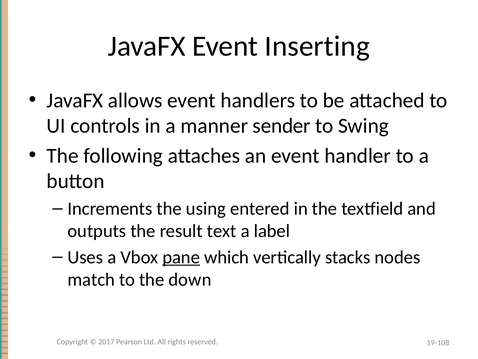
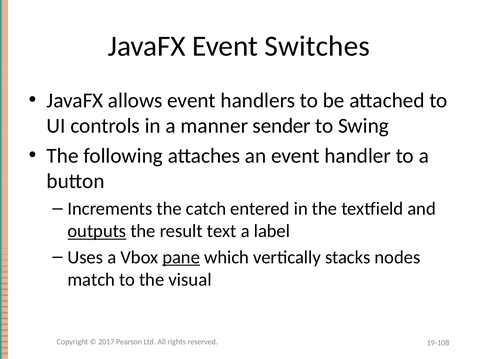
Inserting: Inserting -> Switches (317, 46)
using: using -> catch (206, 208)
outputs underline: none -> present (97, 231)
down: down -> visual (190, 279)
